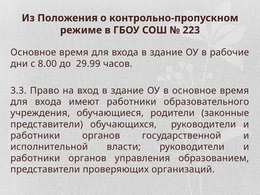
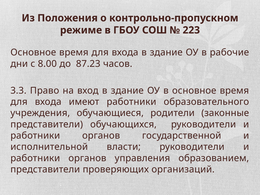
29.99: 29.99 -> 87.23 (88, 64)
